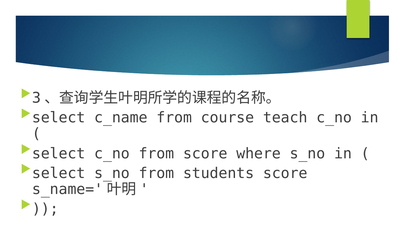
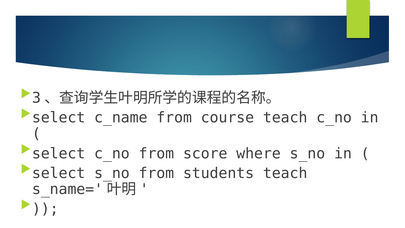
students score: score -> teach (285, 173)
